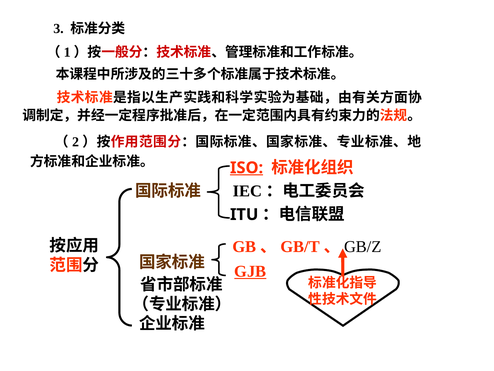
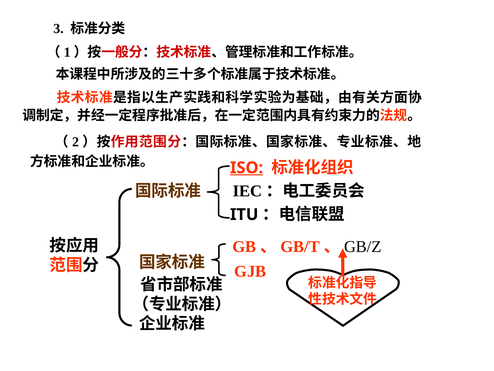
GJB underline: present -> none (250, 271)
